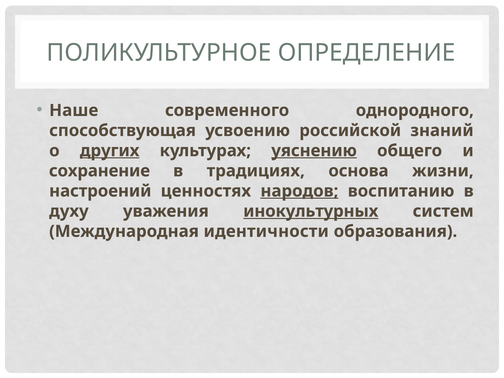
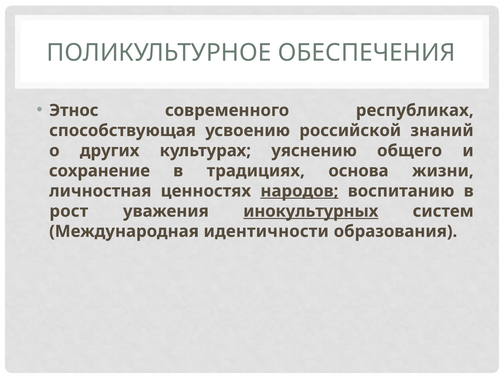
ОПРЕДЕЛЕНИЕ: ОПРЕДЕЛЕНИЕ -> ОБЕСПЕЧЕНИЯ (367, 53)
Наше: Наше -> Этнос (74, 110)
однородного: однородного -> республиках (415, 110)
других underline: present -> none (110, 151)
уяснению underline: present -> none (314, 151)
настроений: настроений -> личностная (100, 191)
духу: духу -> рост (69, 211)
